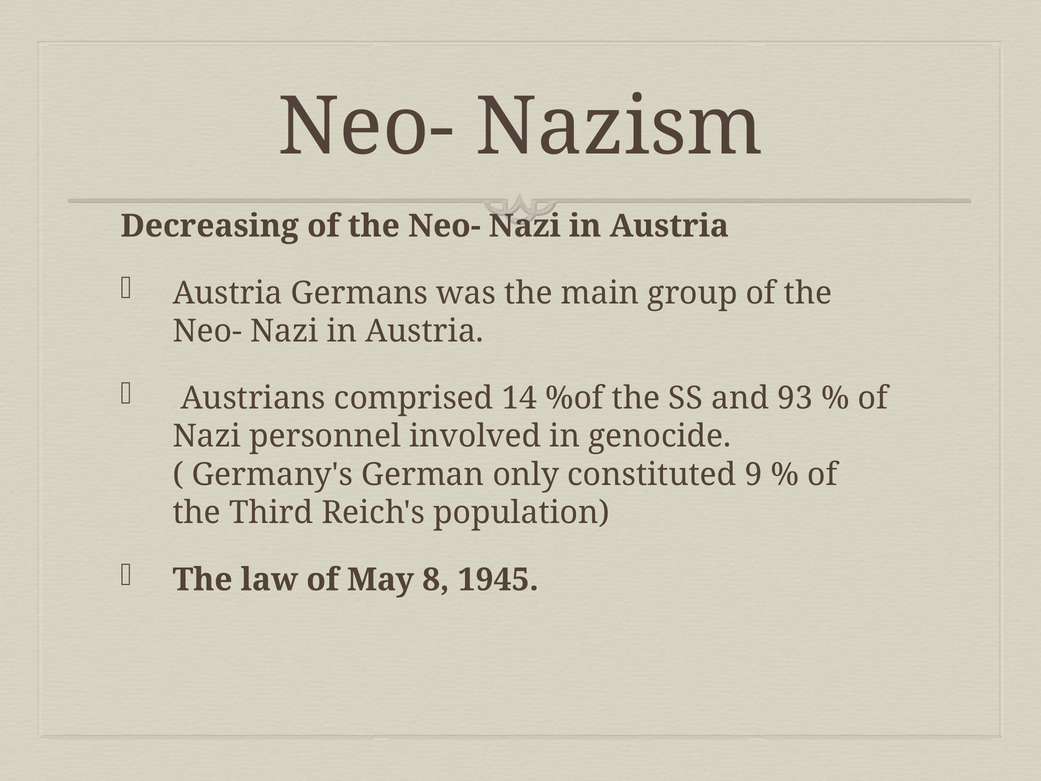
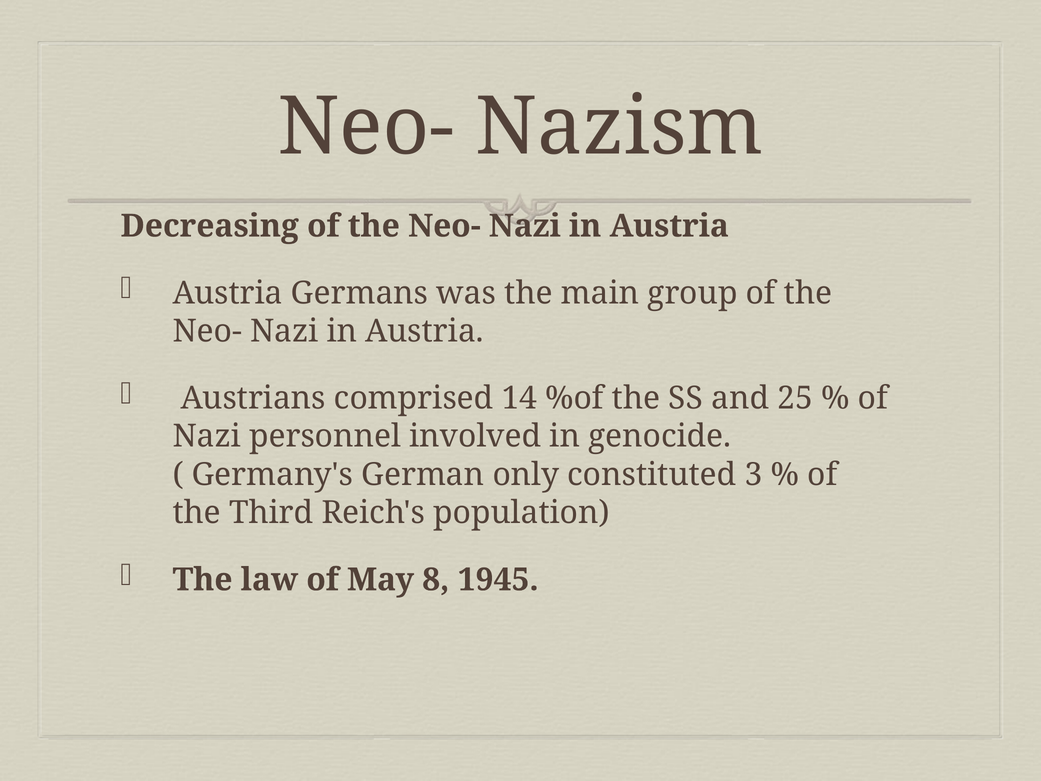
93: 93 -> 25 (795, 398)
9: 9 -> 3 (753, 474)
